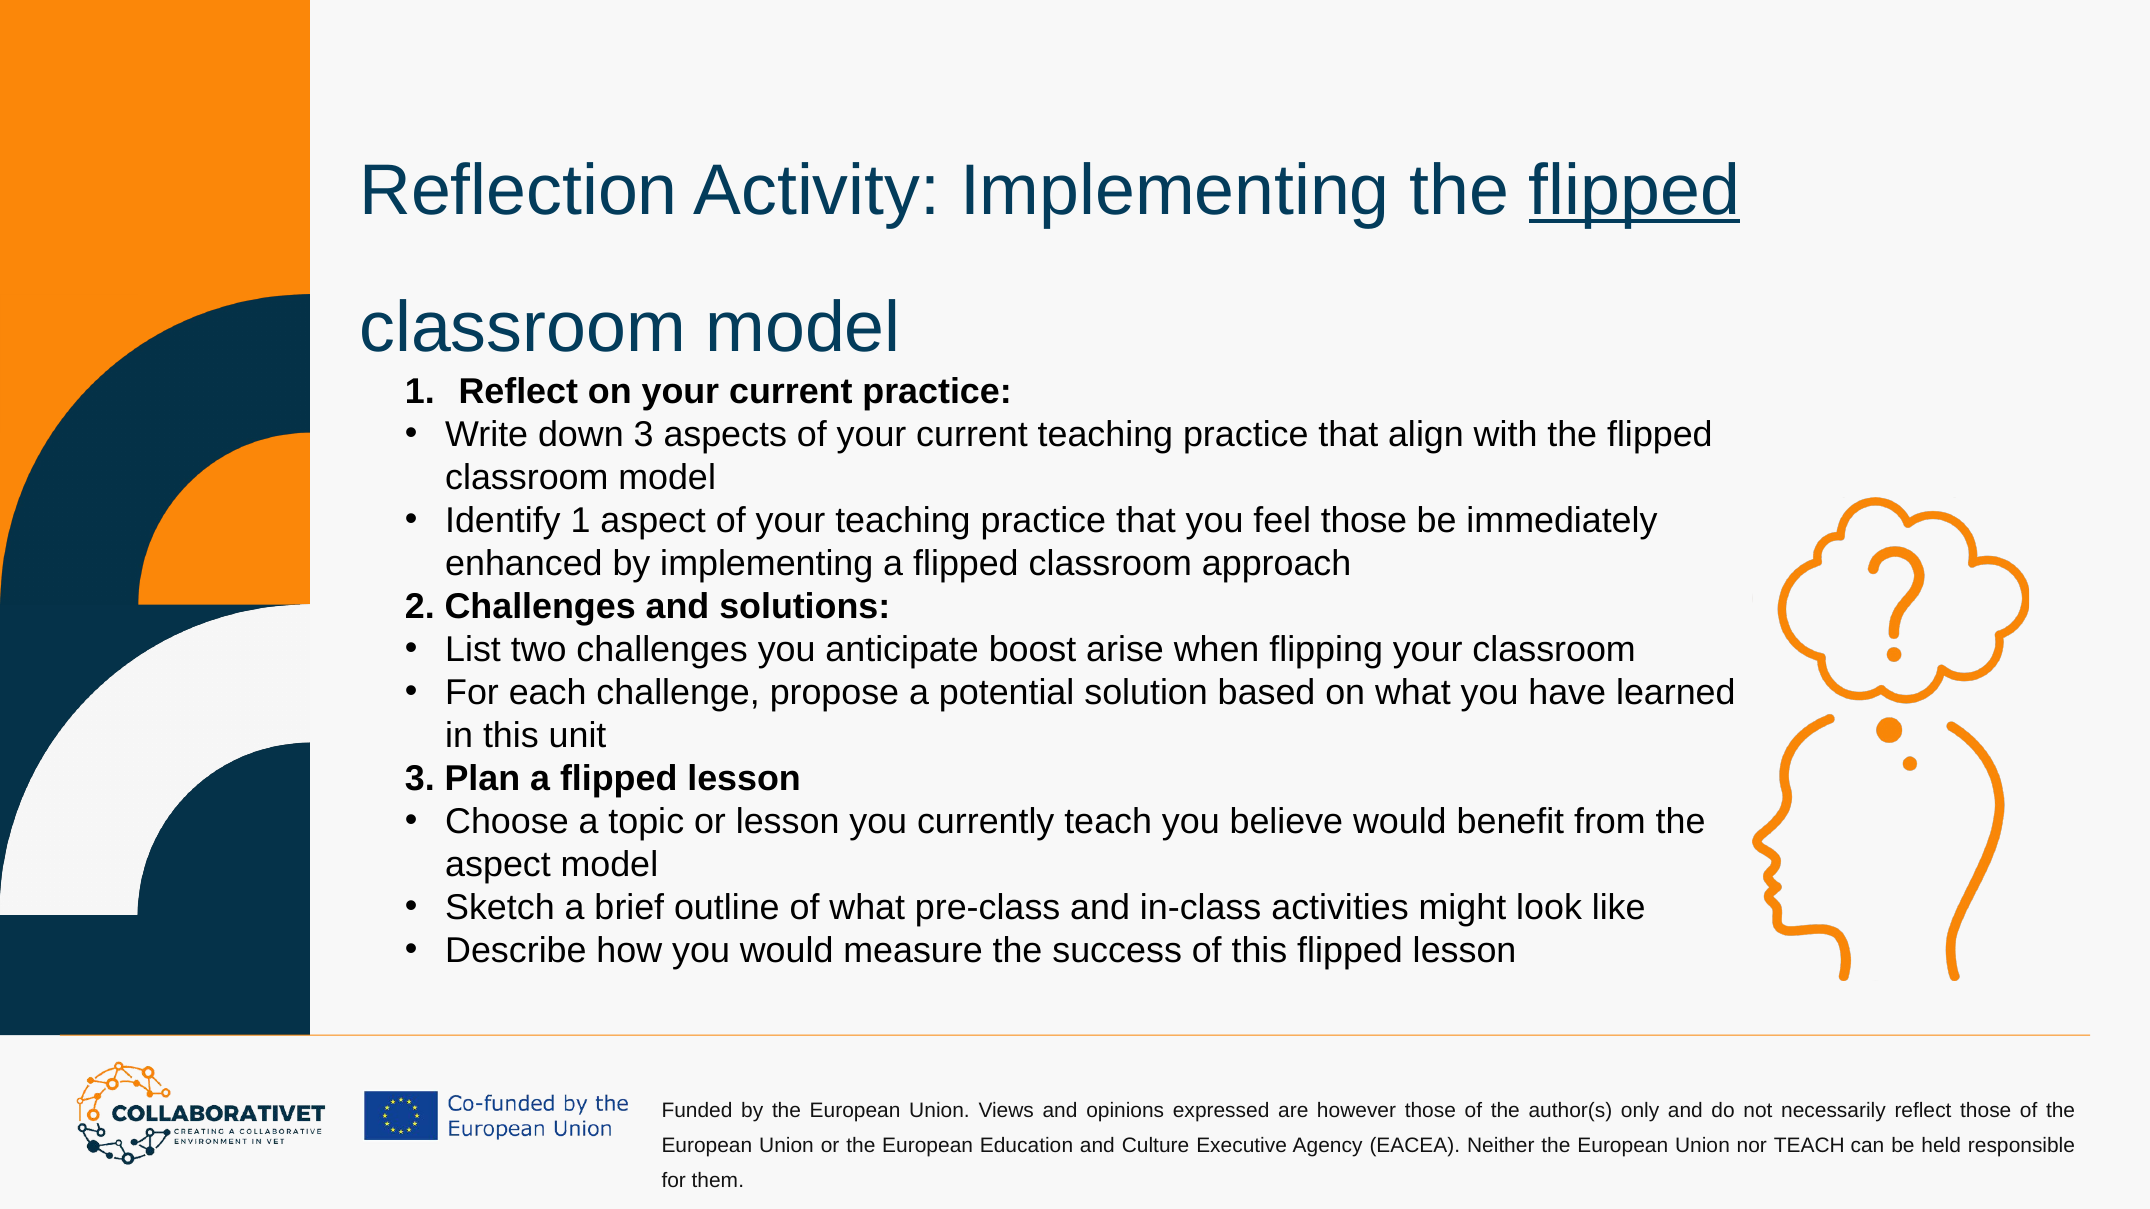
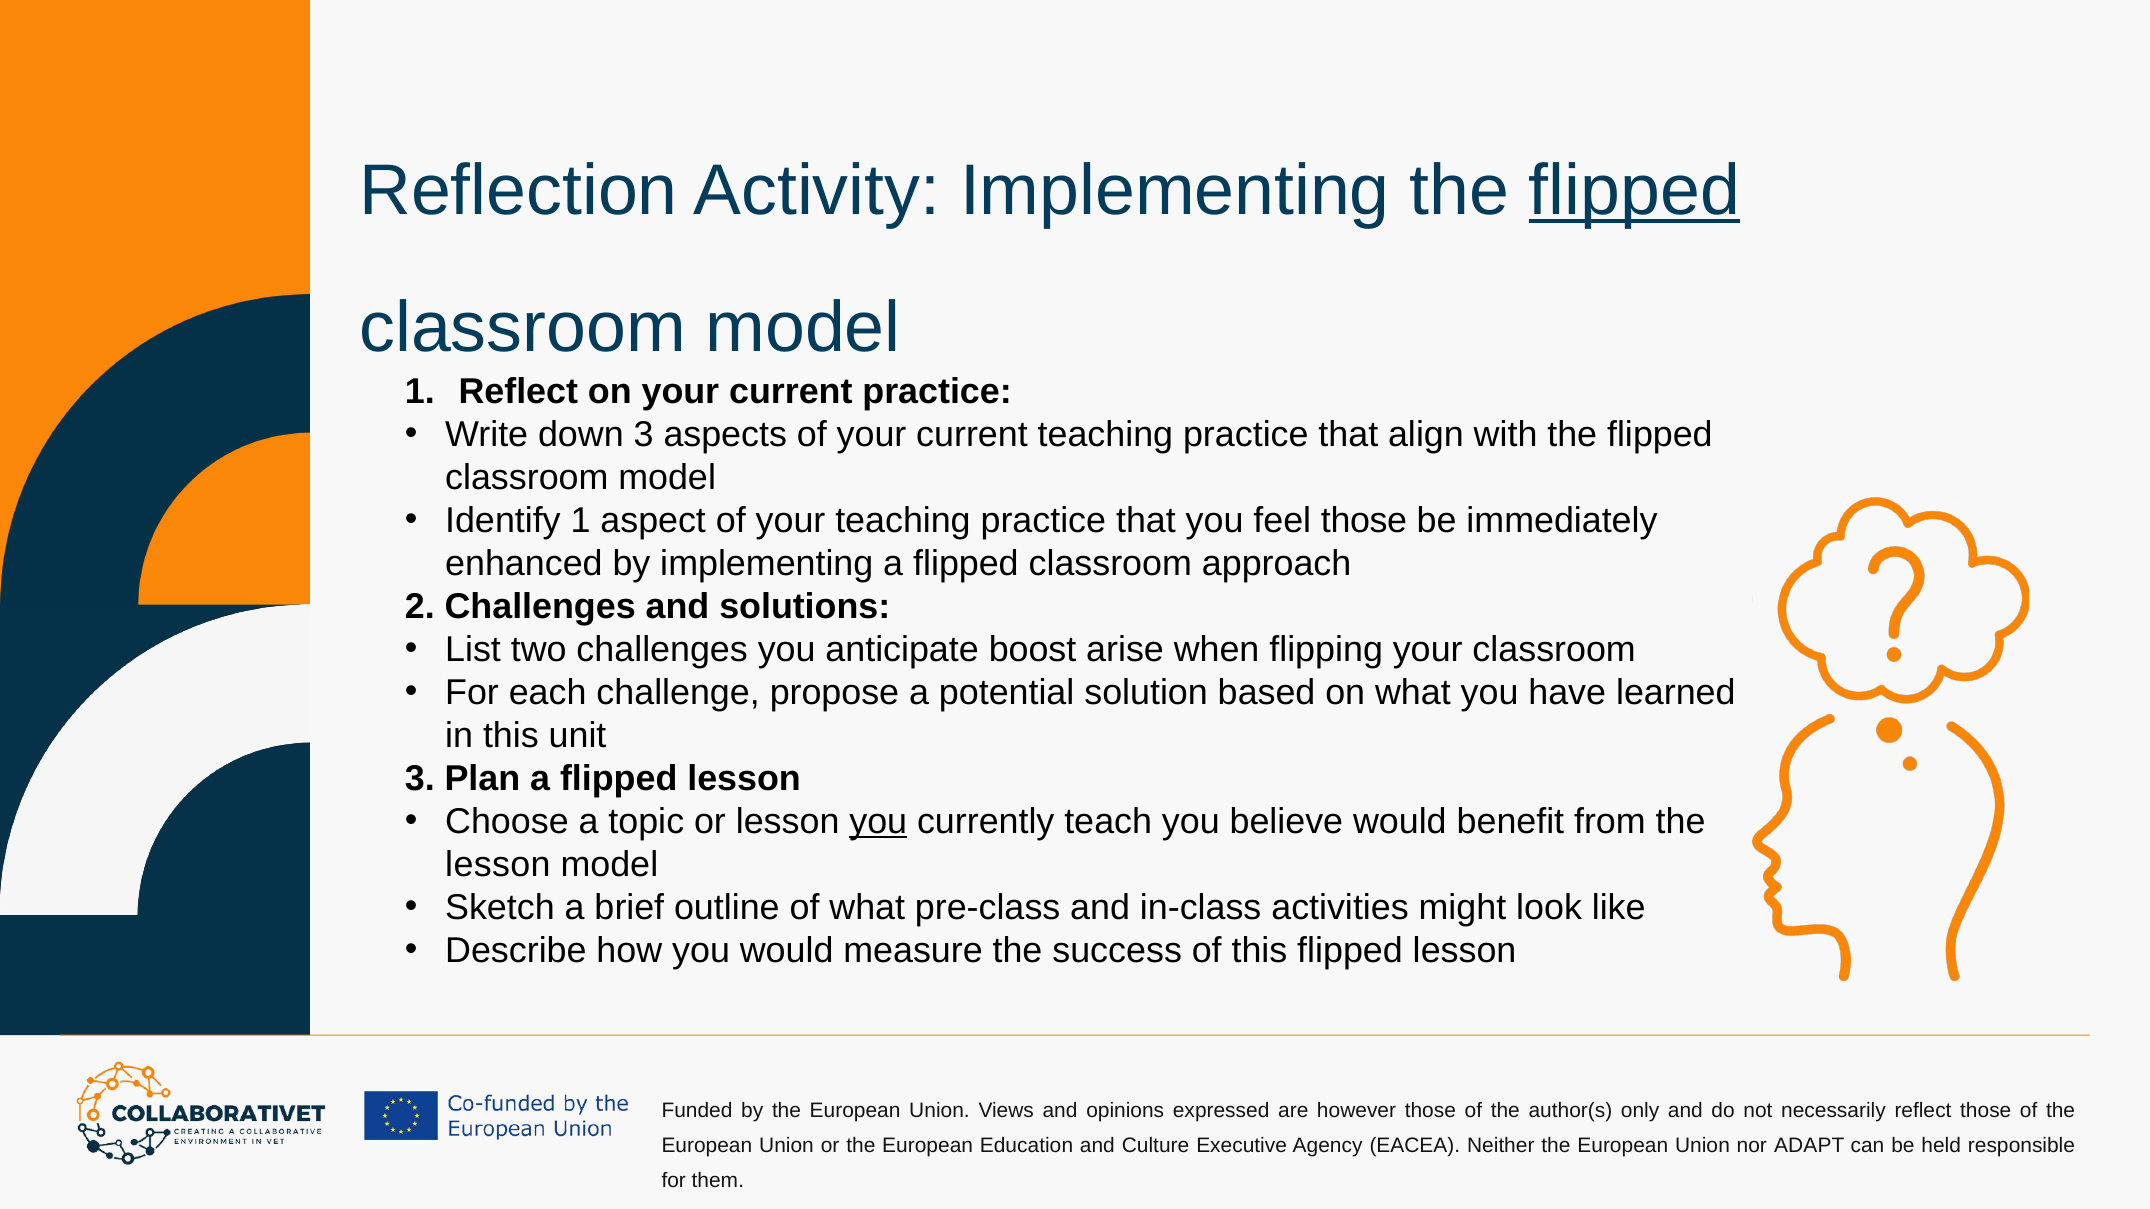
you underline: none -> present (878, 822)
aspect: aspect -> lesson (498, 865)
nor TEACH: TEACH -> ADAPT (1809, 1146)
